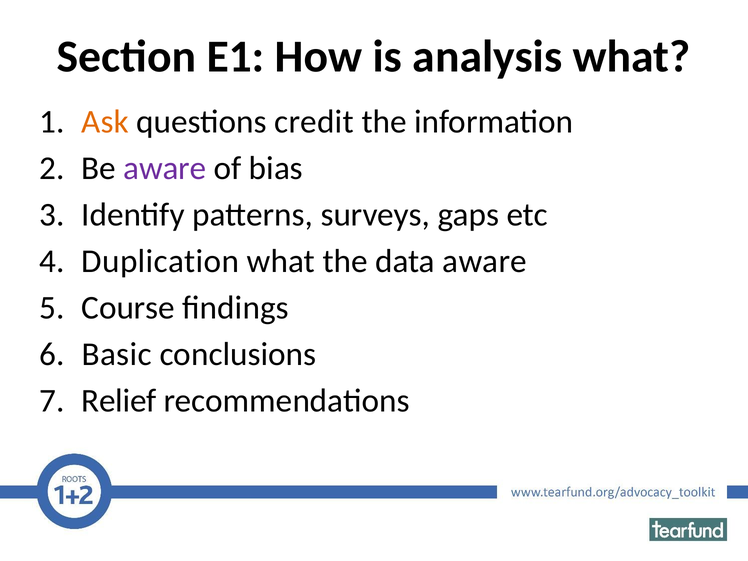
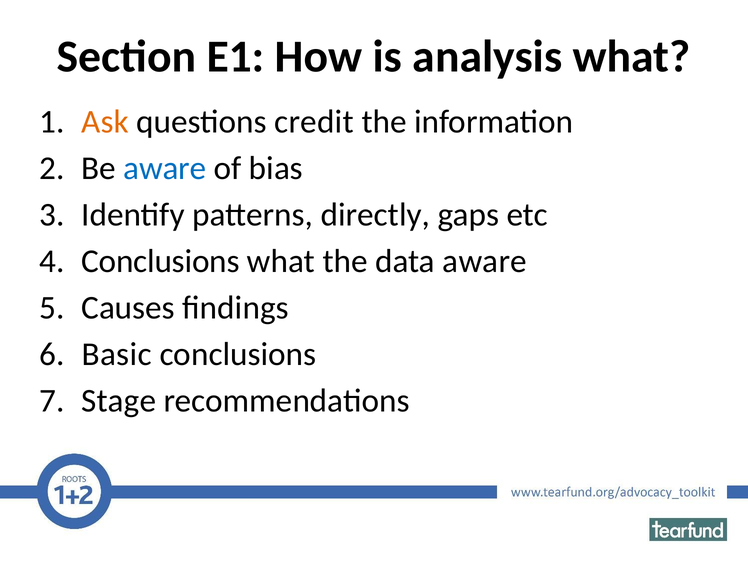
aware colour: purple -> blue (165, 168)
surveys: surveys -> directly (375, 215)
Duplication: Duplication -> Conclusions (161, 261)
Course: Course -> Causes (128, 308)
Relief: Relief -> Stage (119, 401)
